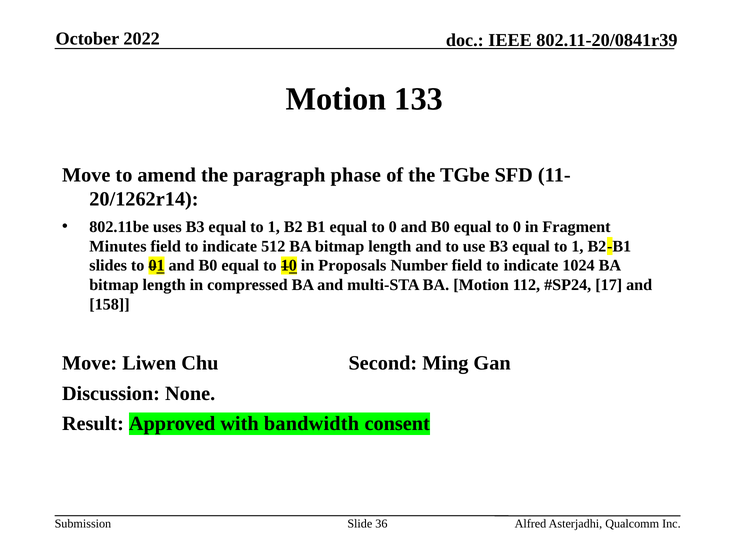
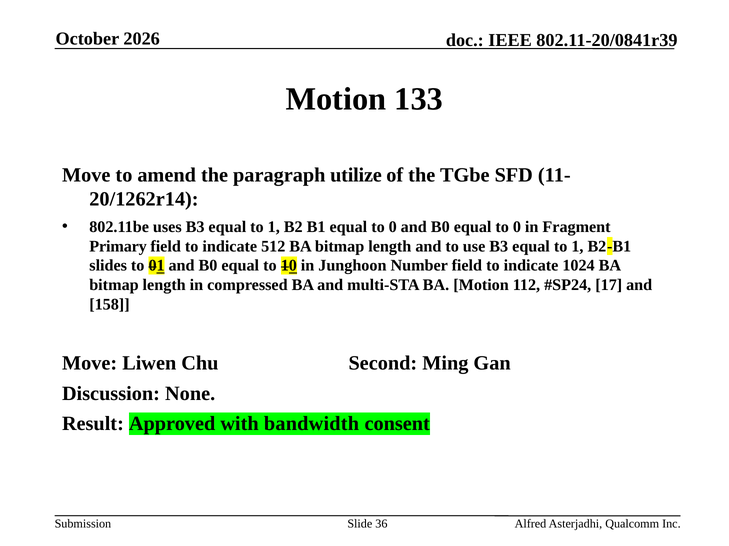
2022: 2022 -> 2026 (142, 39)
phase: phase -> utilize (356, 175)
Minutes: Minutes -> Primary (118, 247)
Proposals: Proposals -> Junghoon (352, 266)
